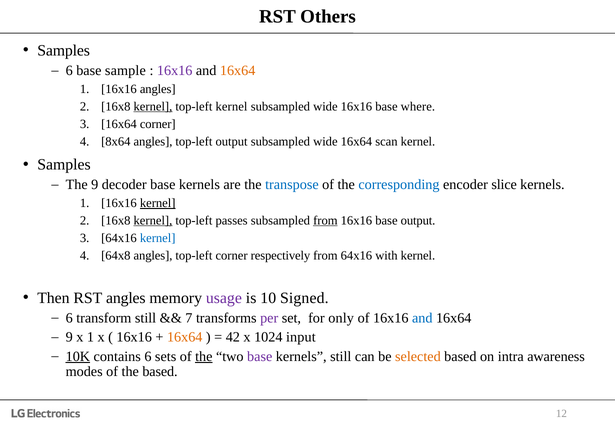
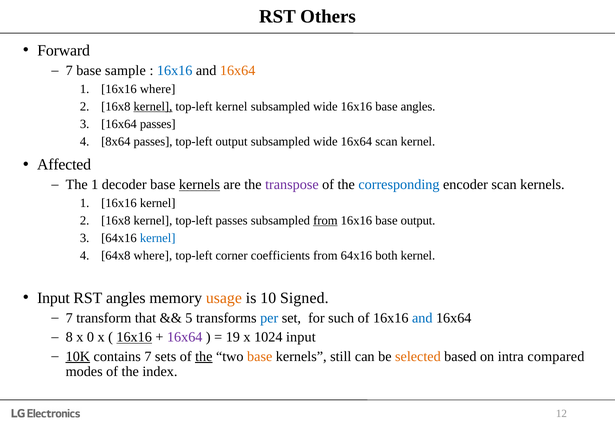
Samples: Samples -> Forward (64, 51)
6: 6 -> 7 (69, 71)
16x16 colour: purple -> blue (175, 71)
16x16 angles: angles -> where (158, 89)
base where: where -> angles (418, 107)
16x64 corner: corner -> passes (158, 124)
8x64 angles: angles -> passes (153, 142)
Samples: Samples -> Affected (64, 165)
The 9: 9 -> 1 (95, 185)
kernels underline: none -> present (199, 185)
transpose colour: blue -> purple (292, 185)
encoder slice: slice -> scan (504, 185)
kernel underline: present -> none (158, 203)
kernel underline: present -> none (153, 221)
64x8 angles: angles -> where (153, 256)
respectively: respectively -> coefficients (280, 256)
with: with -> both (386, 256)
Then: Then -> Input (53, 298)
usage colour: purple -> orange (224, 298)
6: 6 -> 7 (69, 318)
transform still: still -> that (146, 318)
7: 7 -> 5 (189, 318)
per colour: purple -> blue (269, 318)
only: only -> such (341, 318)
9: 9 -> 8 (69, 338)
x 1: 1 -> 0 (91, 338)
16x16 underline: none -> present (134, 338)
16x64 colour: orange -> purple (185, 338)
42: 42 -> 19 (233, 338)
contains 6: 6 -> 7 (148, 357)
base colour: purple -> orange (260, 357)
awareness: awareness -> compared (556, 357)
the based: based -> index (160, 372)
